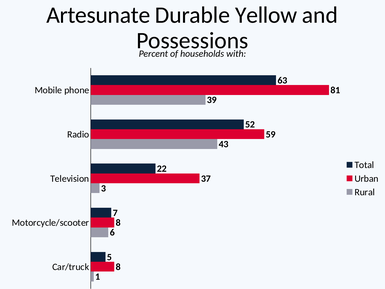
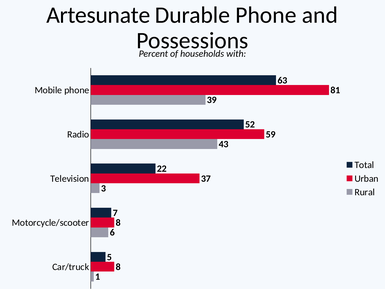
Durable Yellow: Yellow -> Phone (266, 15)
